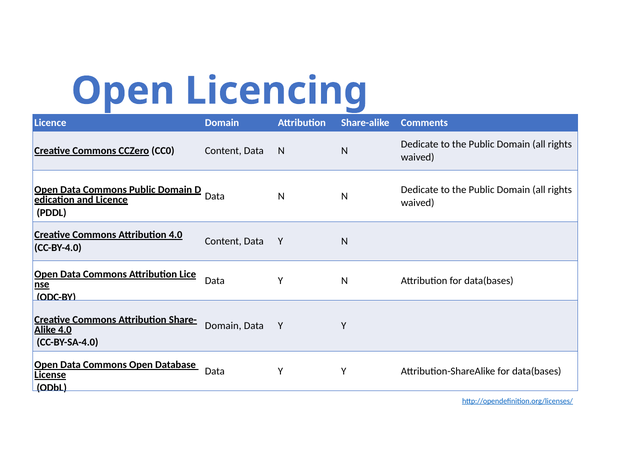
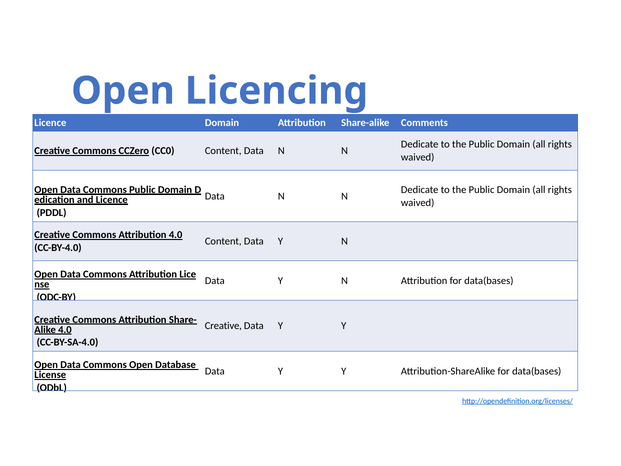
Domain: Domain -> Creative (223, 326)
